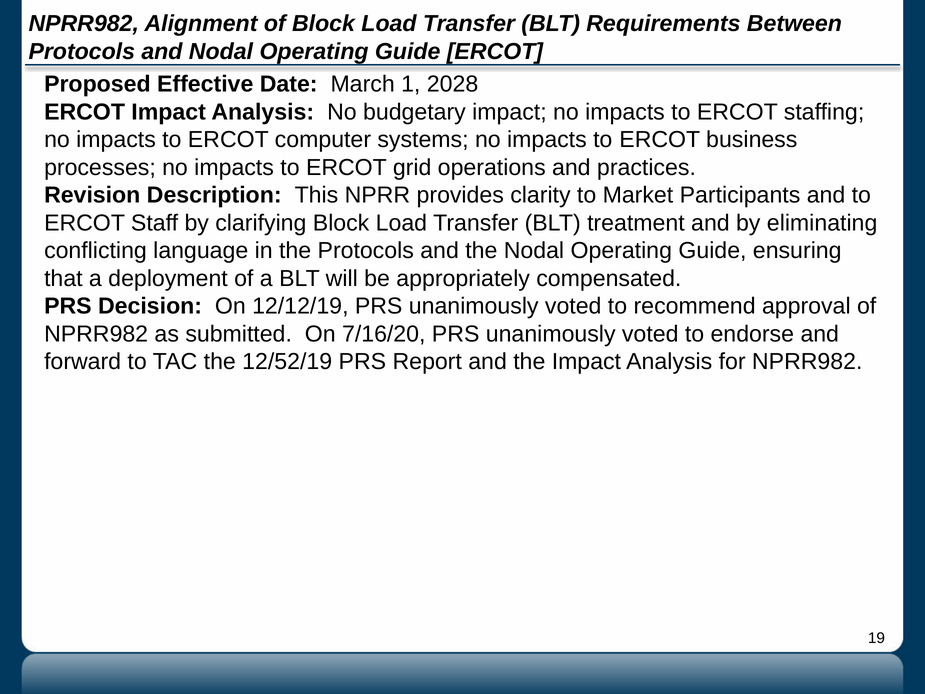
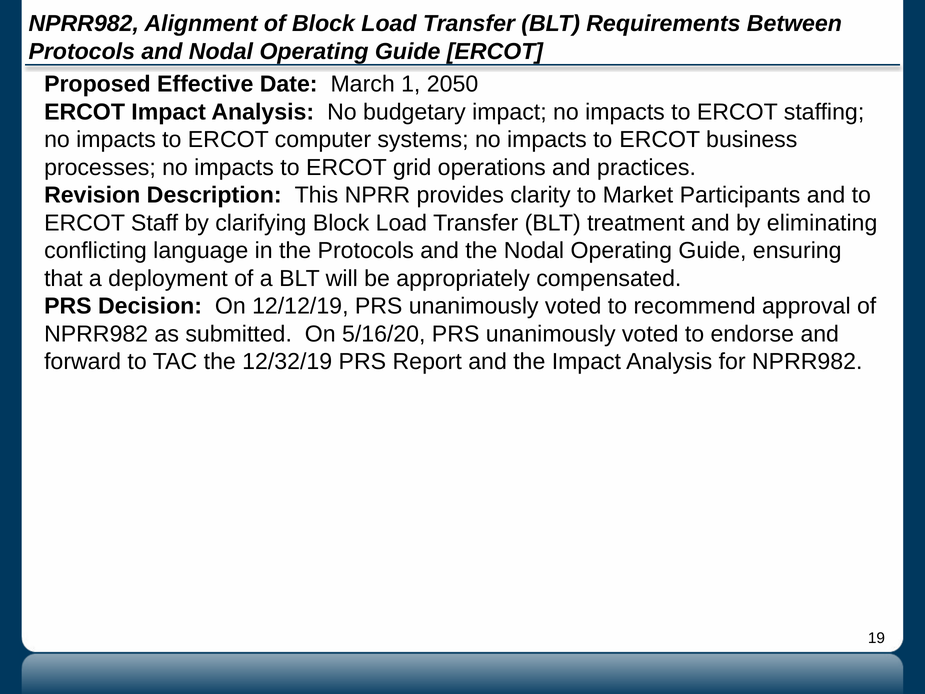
2028: 2028 -> 2050 (453, 84)
7/16/20: 7/16/20 -> 5/16/20 (384, 334)
12/52/19: 12/52/19 -> 12/32/19 (287, 362)
